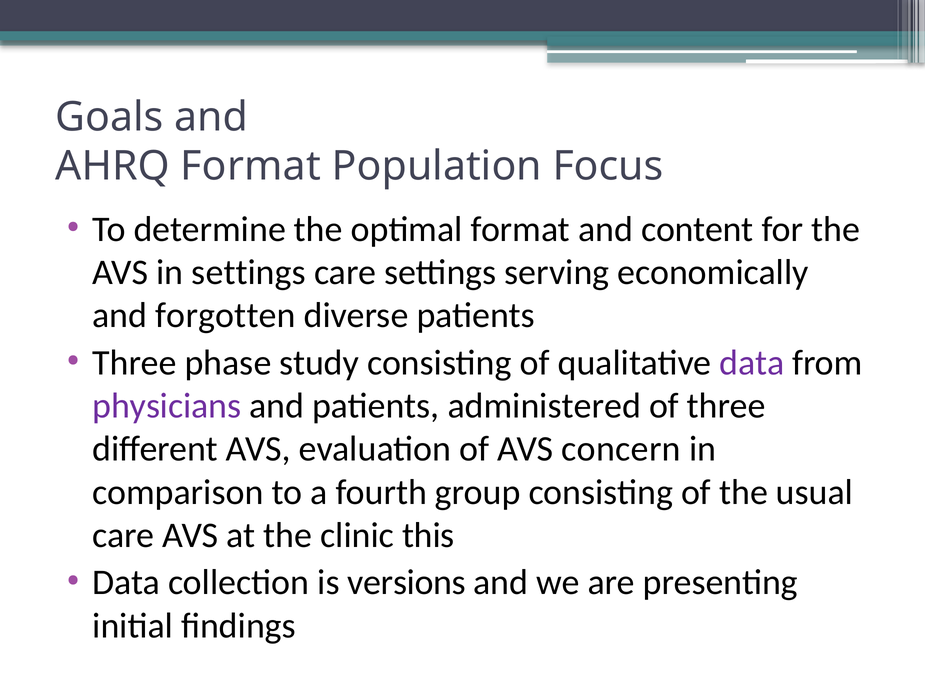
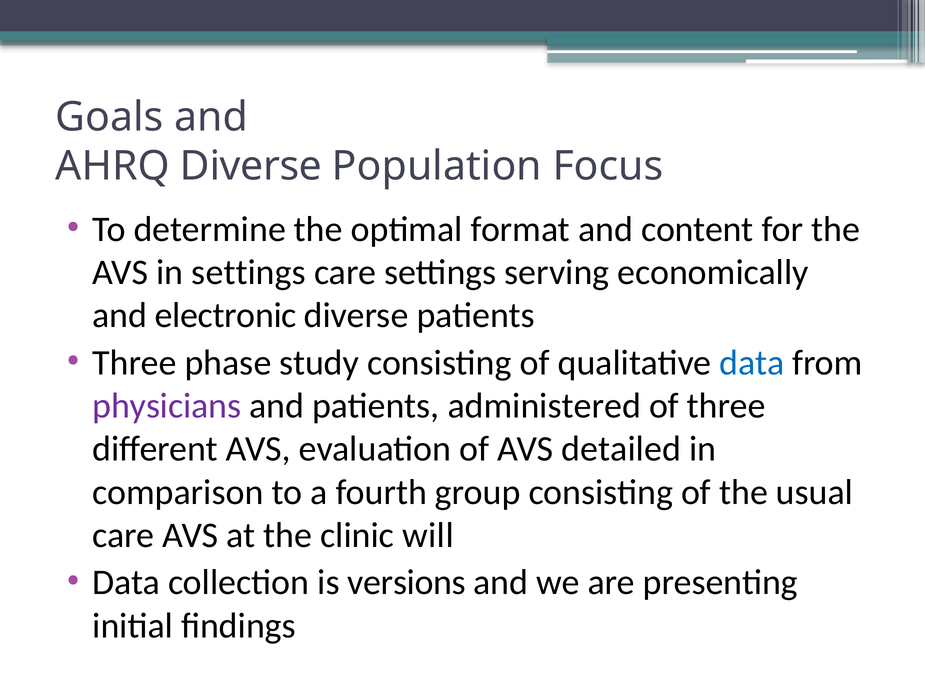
AHRQ Format: Format -> Diverse (251, 166)
forgotten: forgotten -> electronic (226, 315)
data colour: purple -> blue (752, 362)
concern: concern -> detailed (621, 449)
this: this -> will (428, 535)
